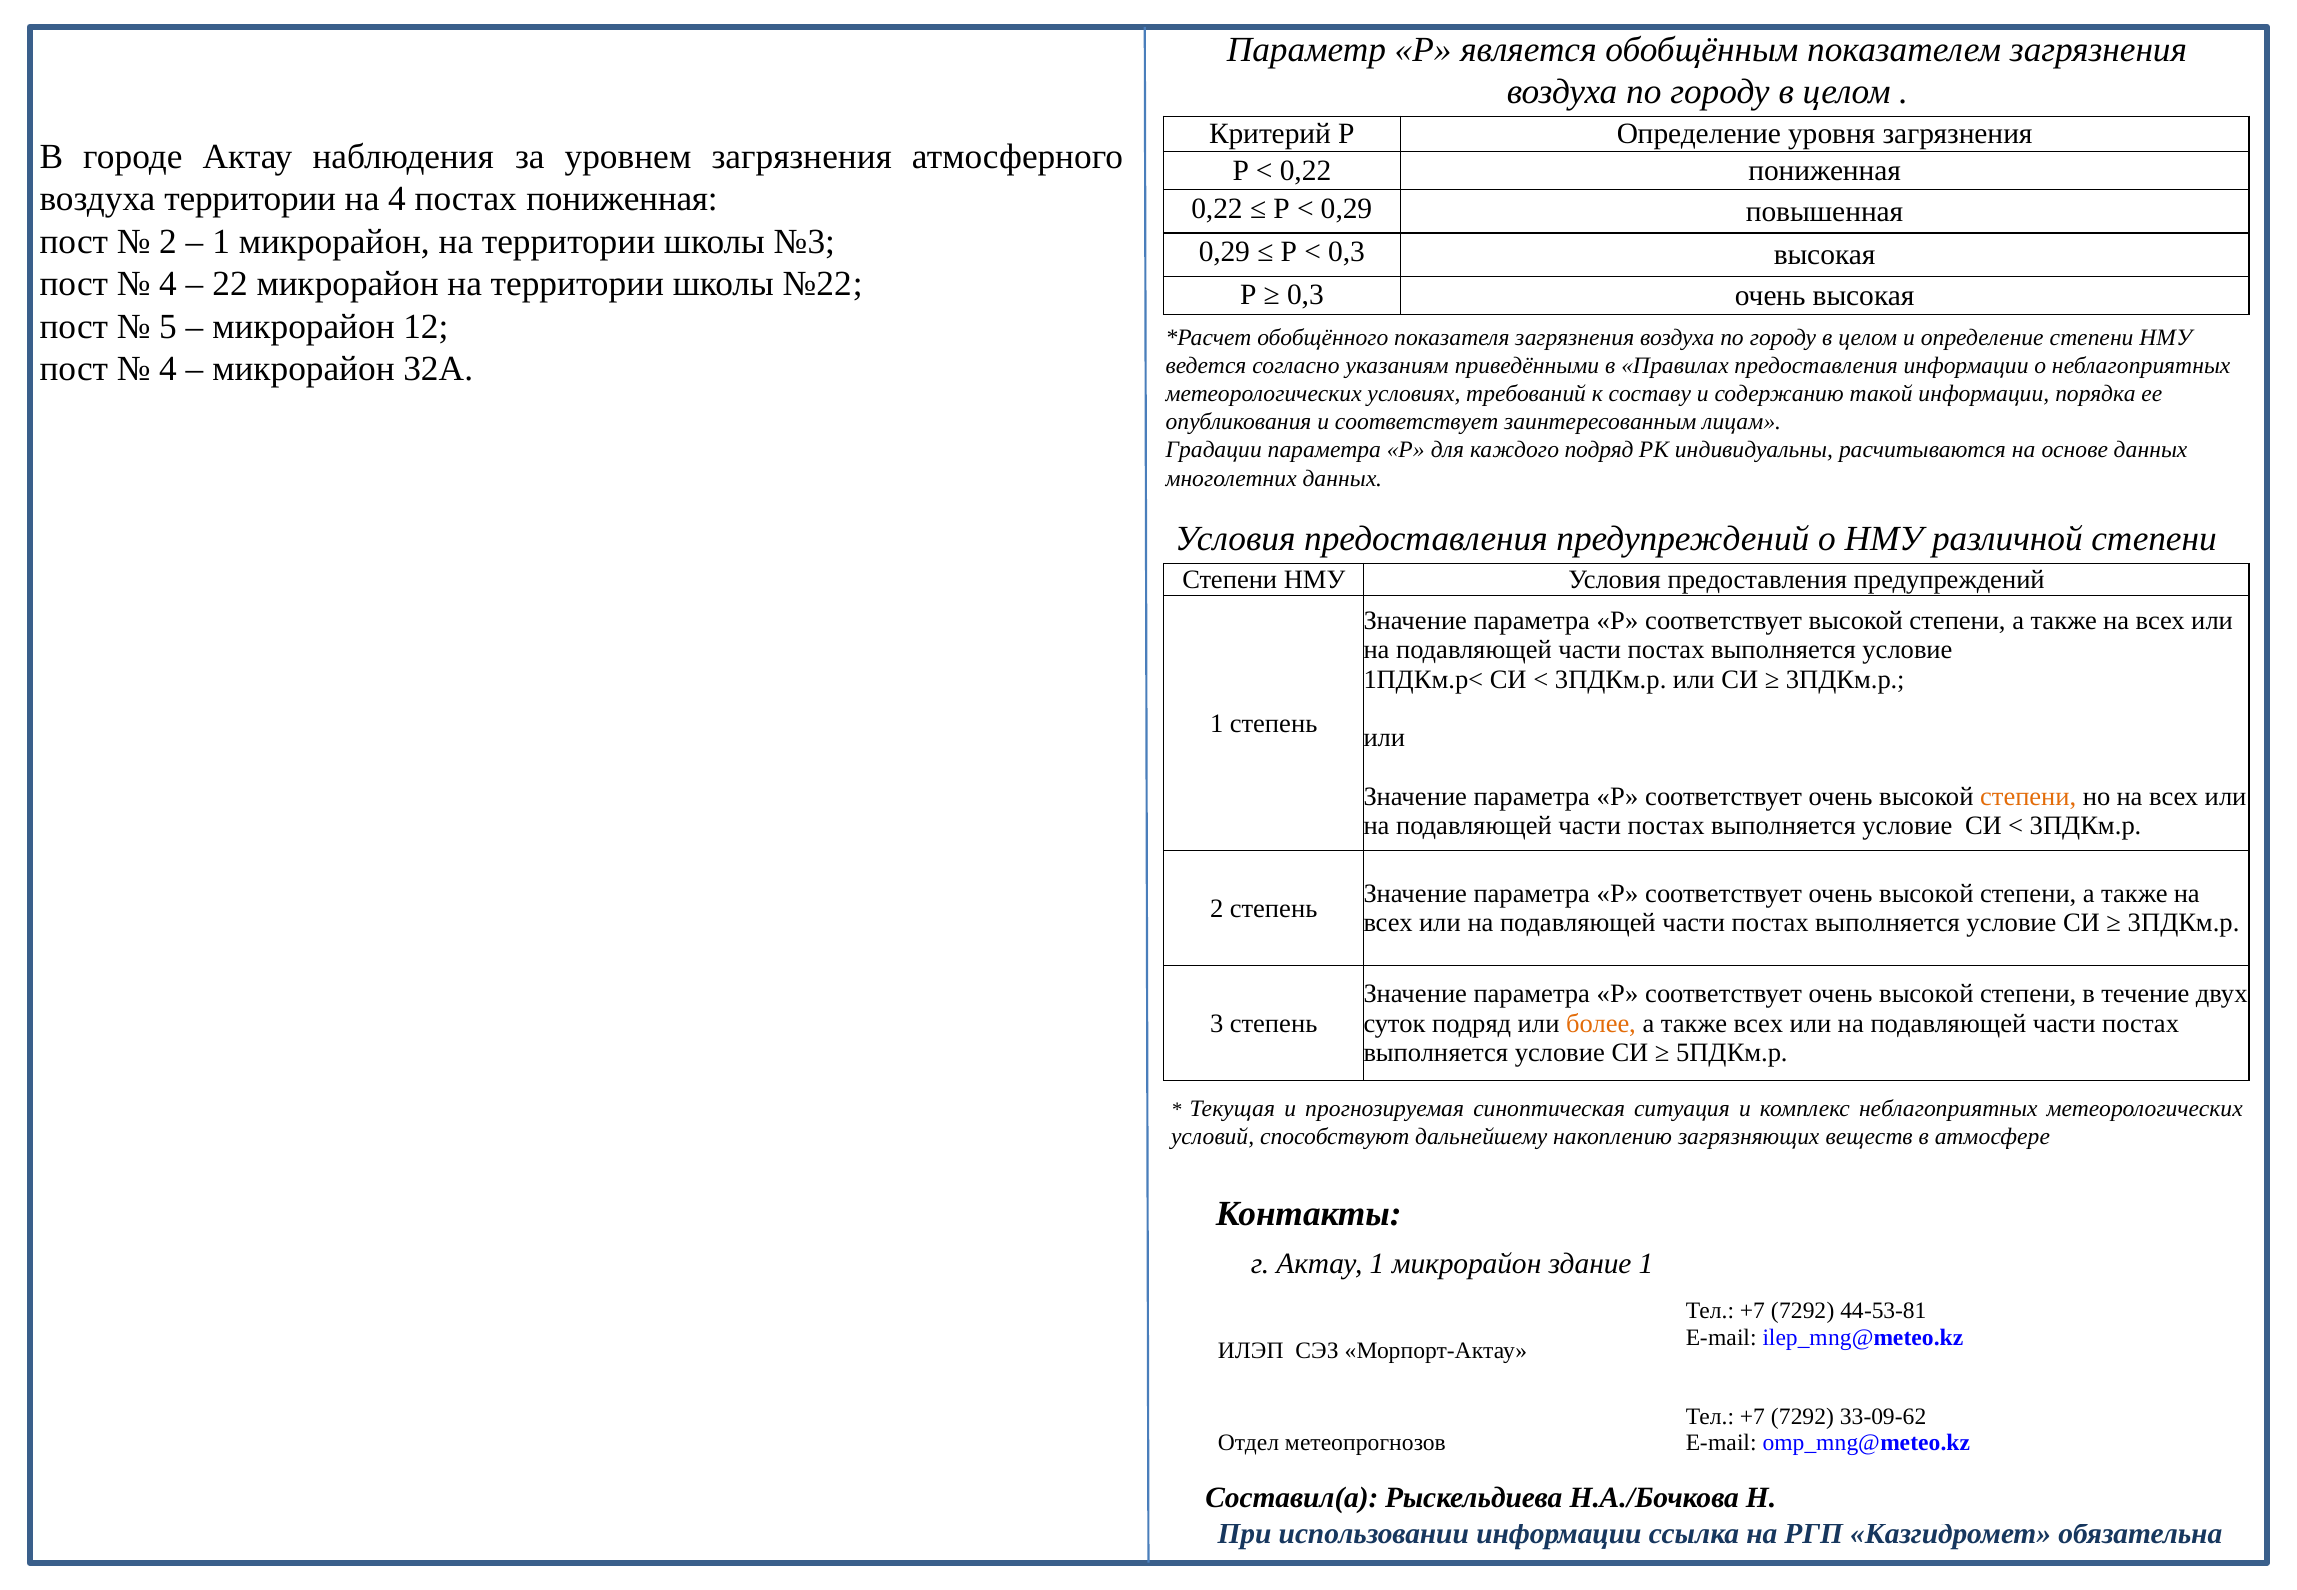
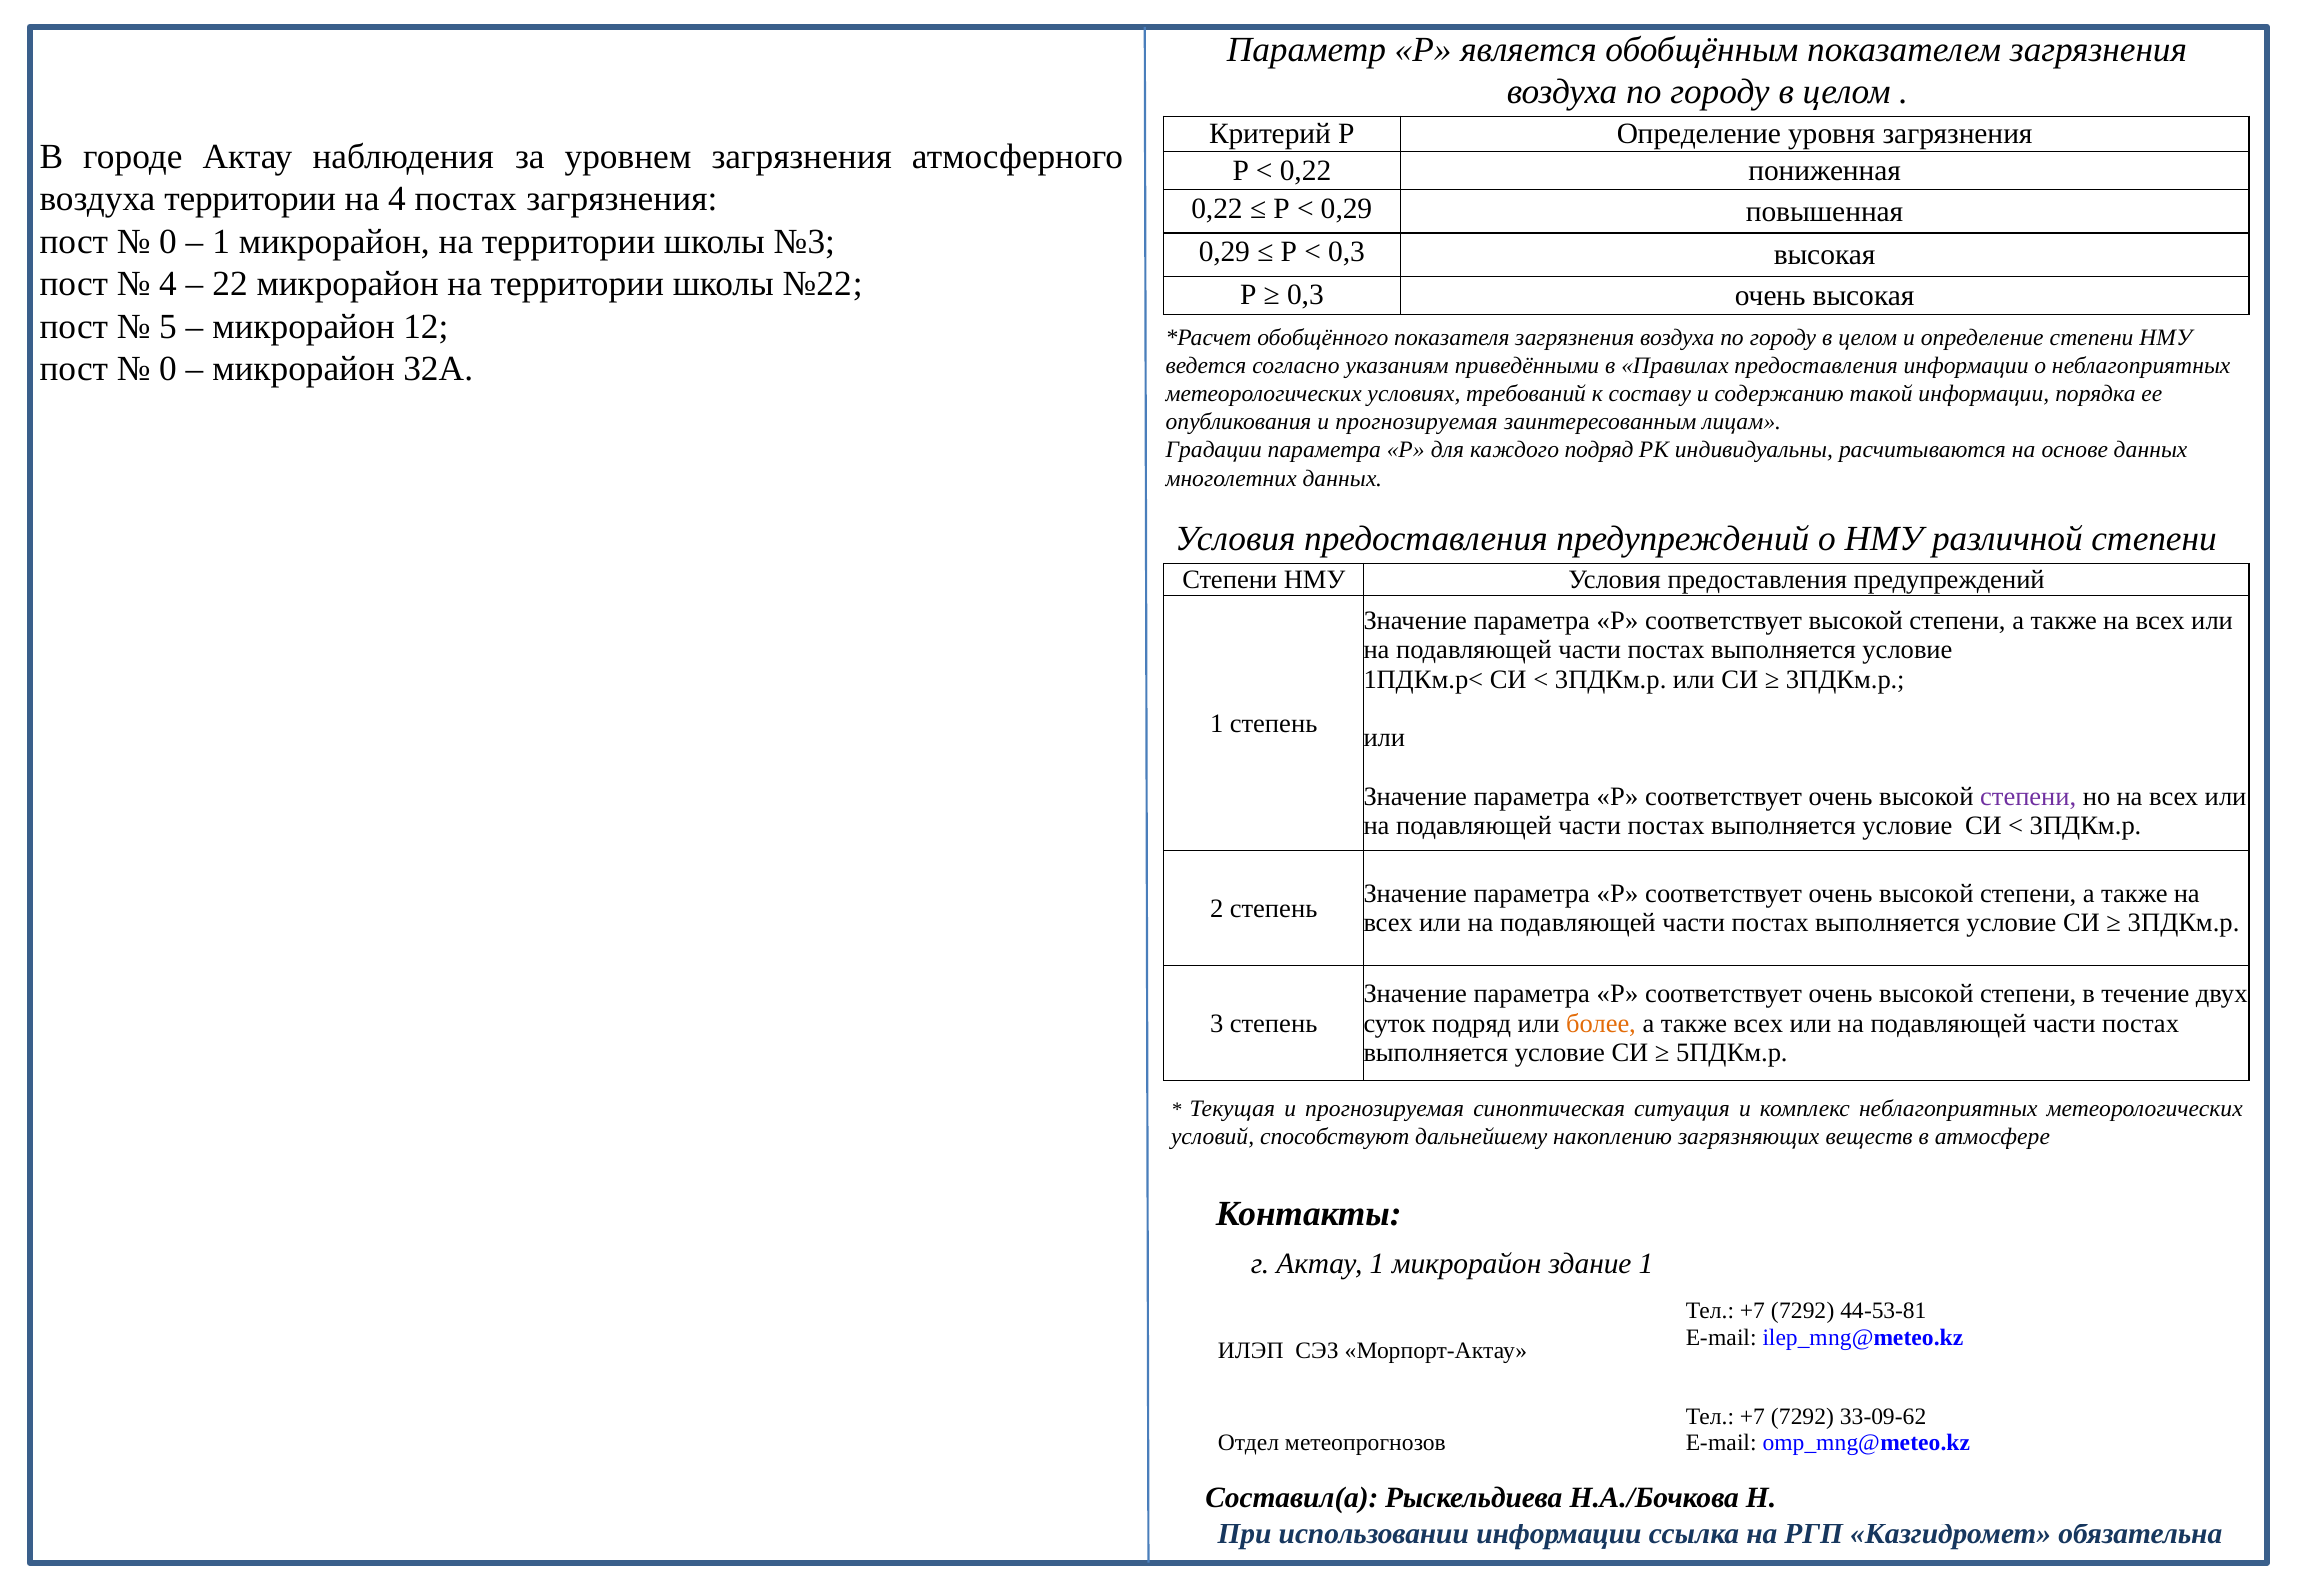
постах пониженная: пониженная -> загрязнения (622, 199)
2: 2 -> 0 (168, 242)
4: 4 -> 0 (168, 369)
опубликования и соответствует: соответствует -> прогнозируемая (1417, 422)
степени colour: orange -> purple (2028, 797)
